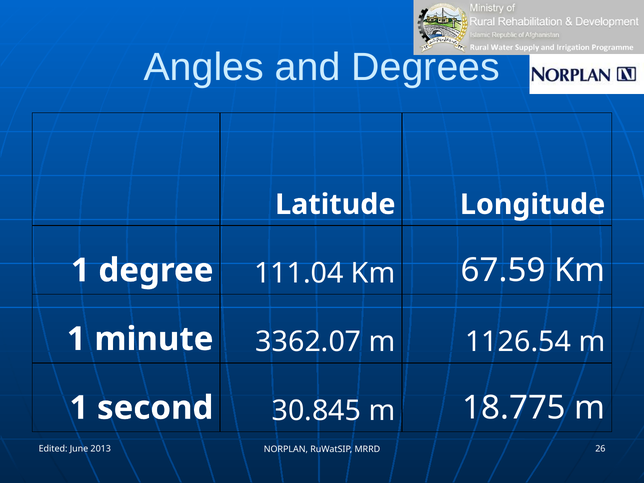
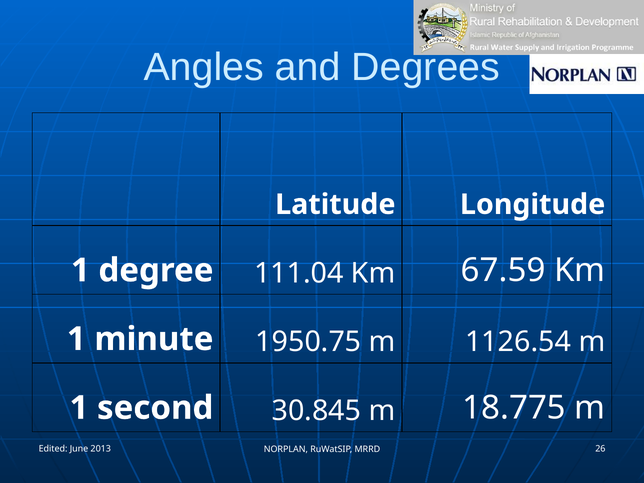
3362.07: 3362.07 -> 1950.75 (308, 342)
